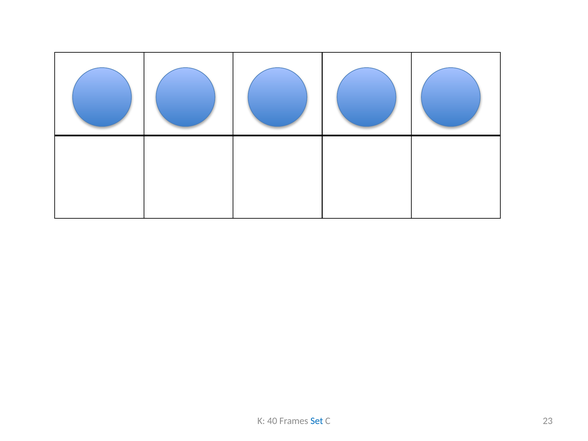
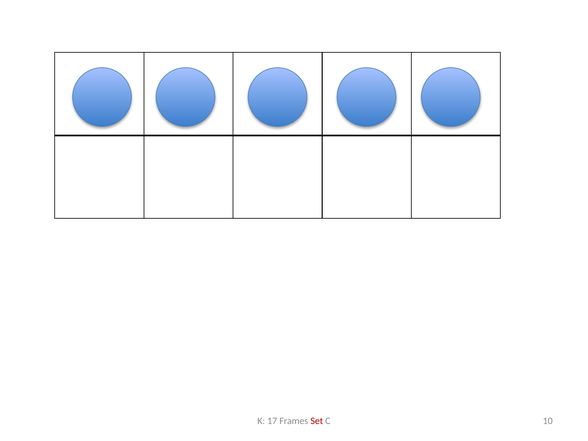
40: 40 -> 17 (272, 421)
Set colour: blue -> red (317, 421)
23: 23 -> 10 (548, 421)
